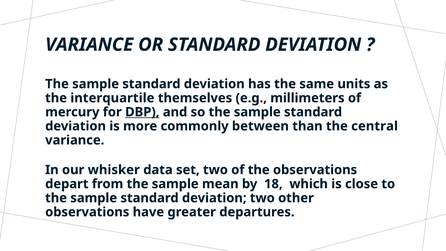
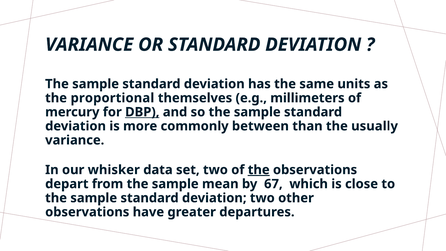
interquartile: interquartile -> proportional (112, 98)
central: central -> usually (375, 126)
the underline: none -> present (259, 170)
18: 18 -> 67 (273, 184)
